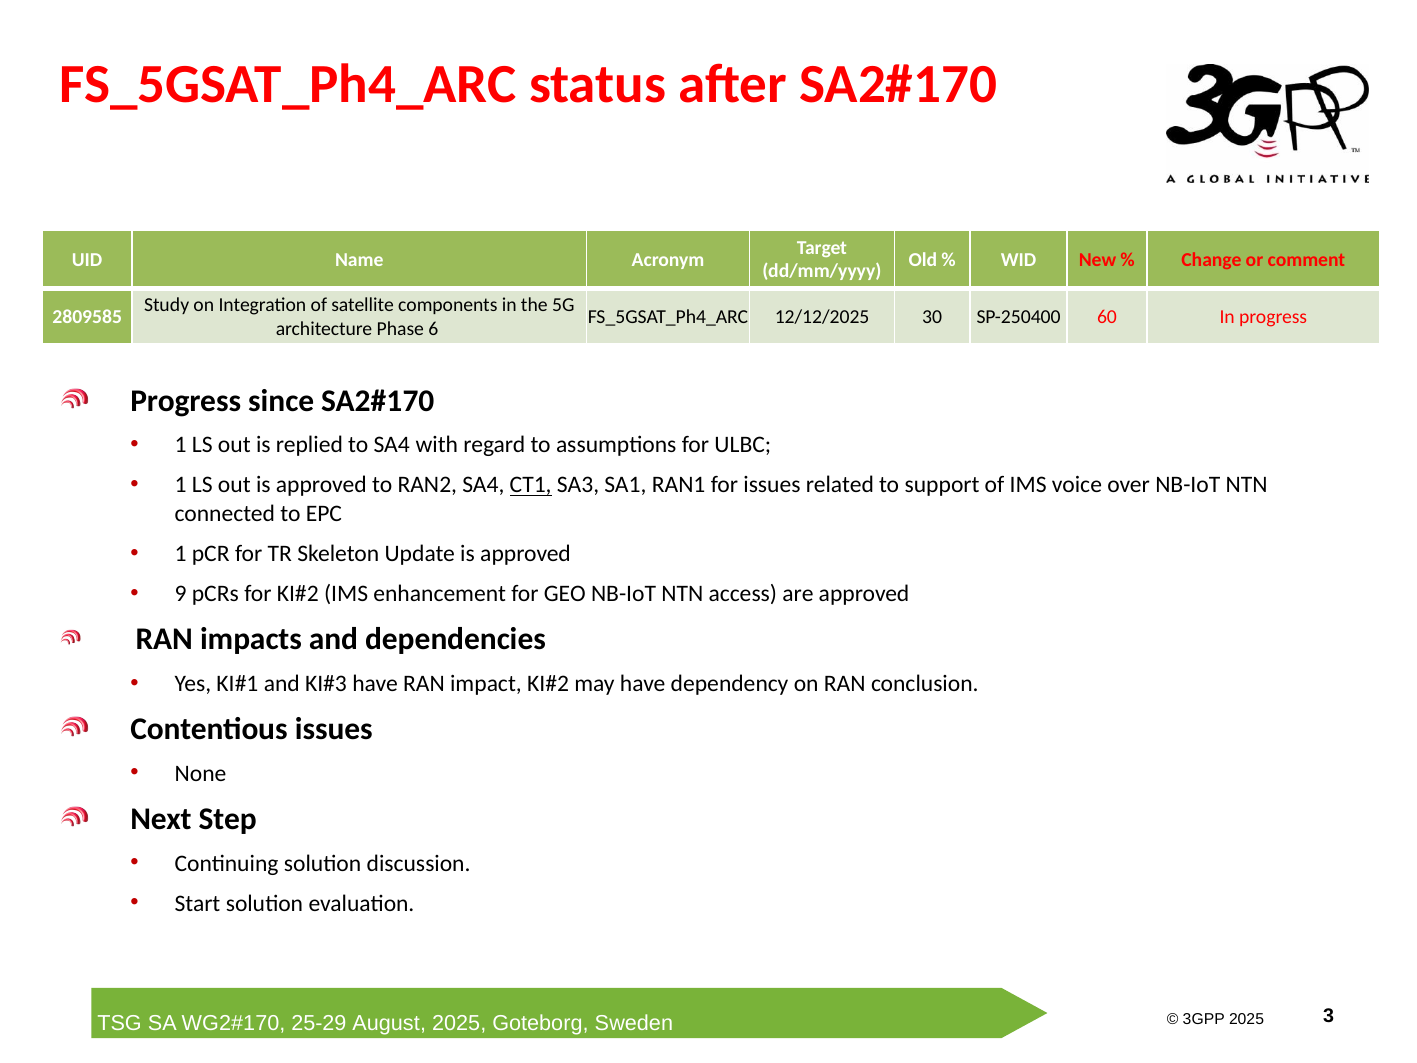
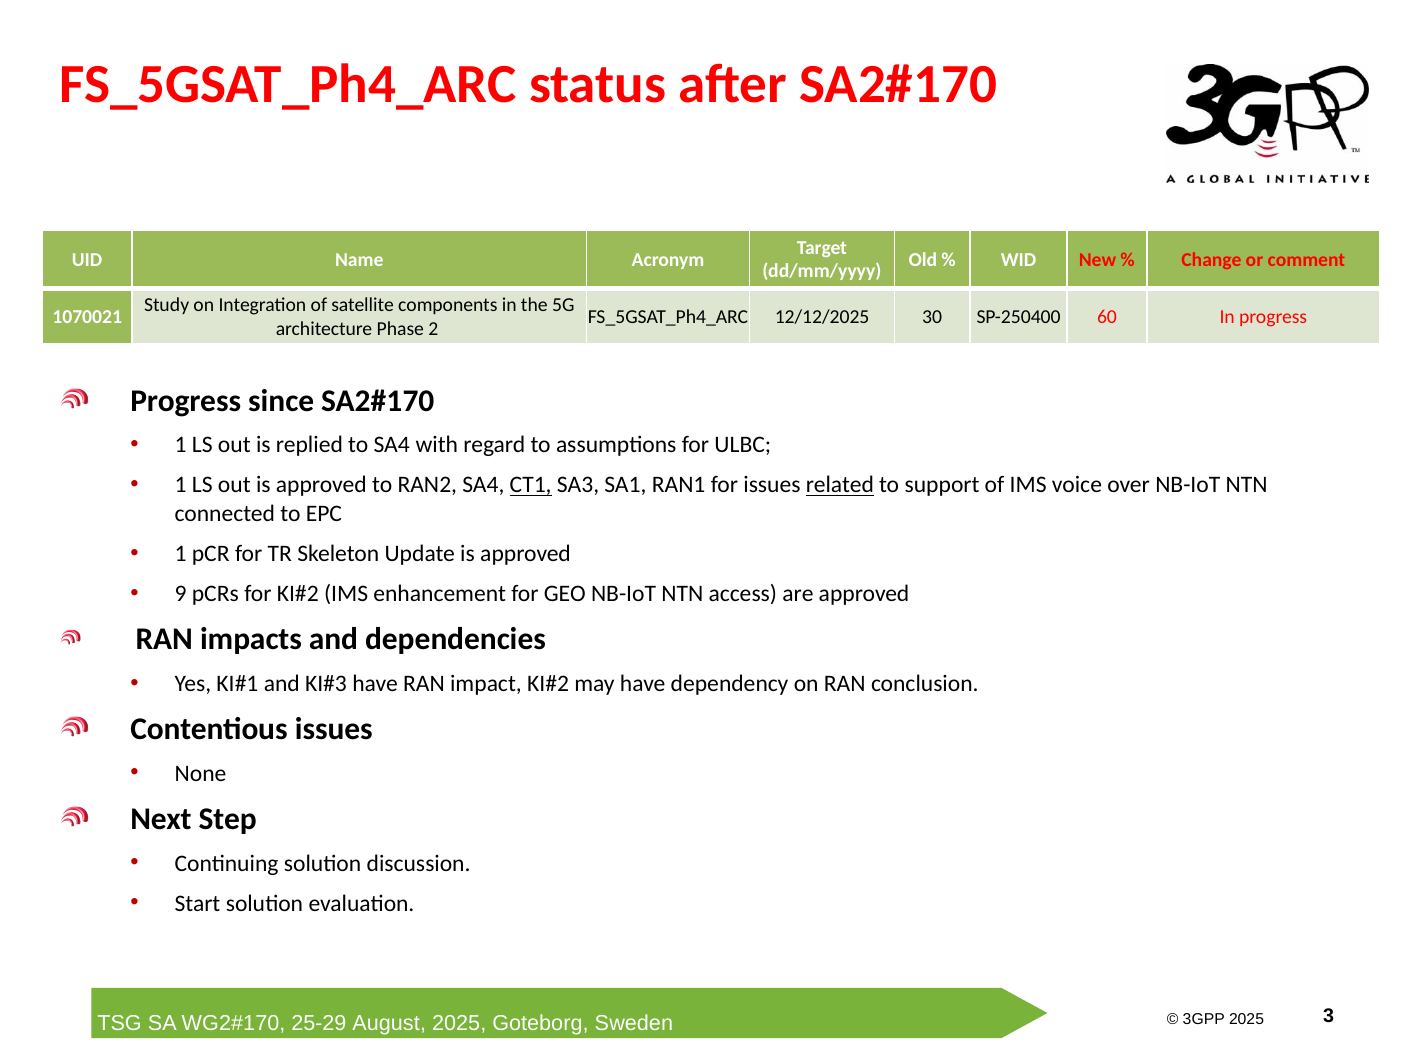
2809585: 2809585 -> 1070021 (87, 317)
6: 6 -> 2 (433, 329)
related underline: none -> present (840, 485)
